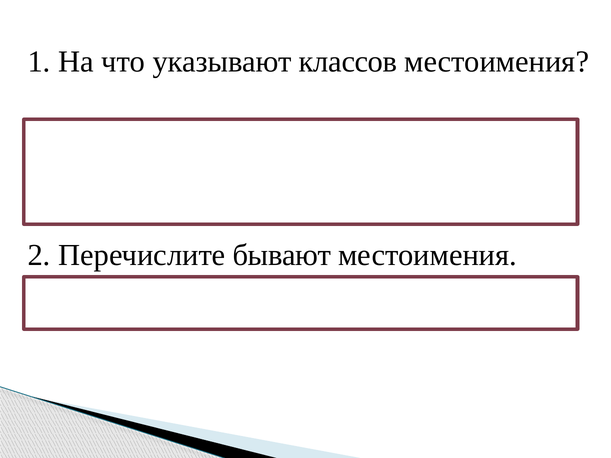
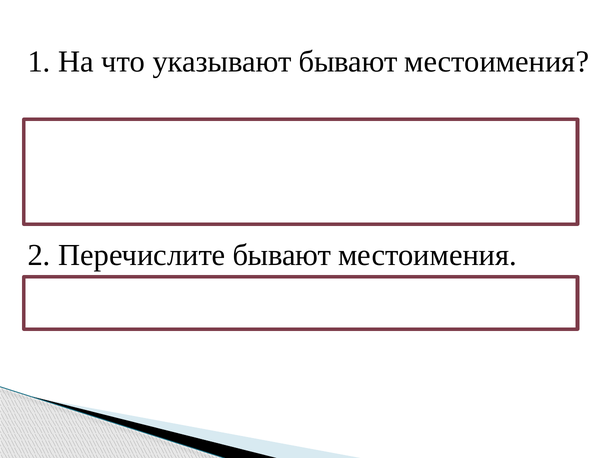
указывают классов: классов -> бывают (348, 62)
